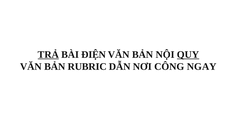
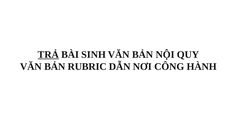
ĐIỆN: ĐIỆN -> SINH (94, 55)
QUY underline: present -> none (188, 55)
NGAY: NGAY -> HÀNH (202, 67)
